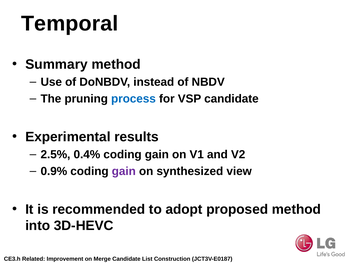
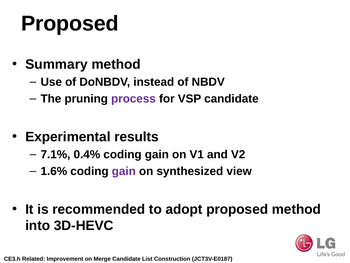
Temporal: Temporal -> Proposed (70, 24)
process colour: blue -> purple (133, 99)
2.5%: 2.5% -> 7.1% (55, 154)
0.9%: 0.9% -> 1.6% (54, 171)
